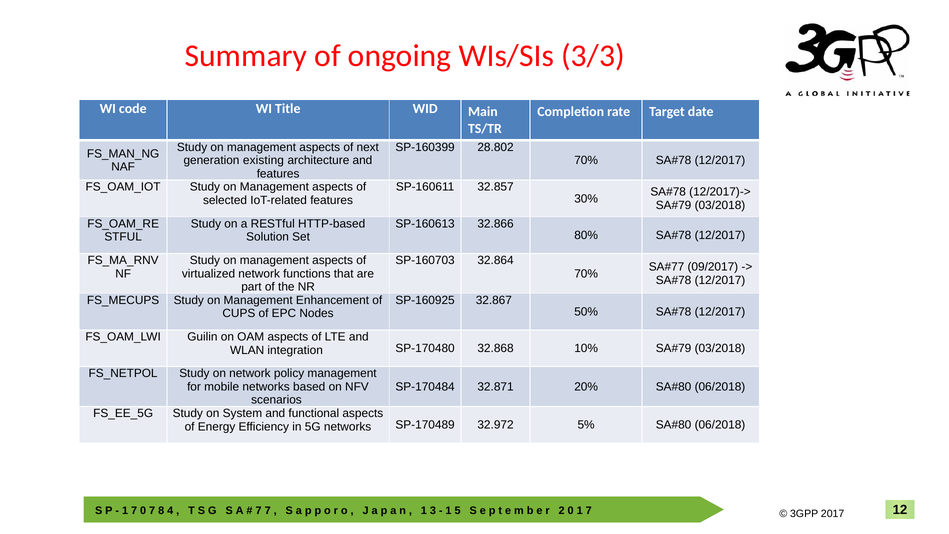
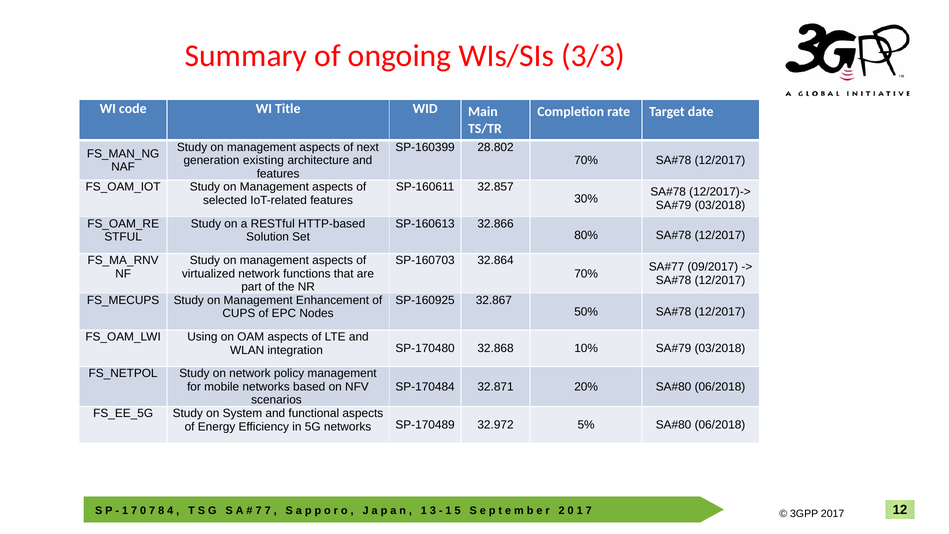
Guilin: Guilin -> Using (202, 337)
